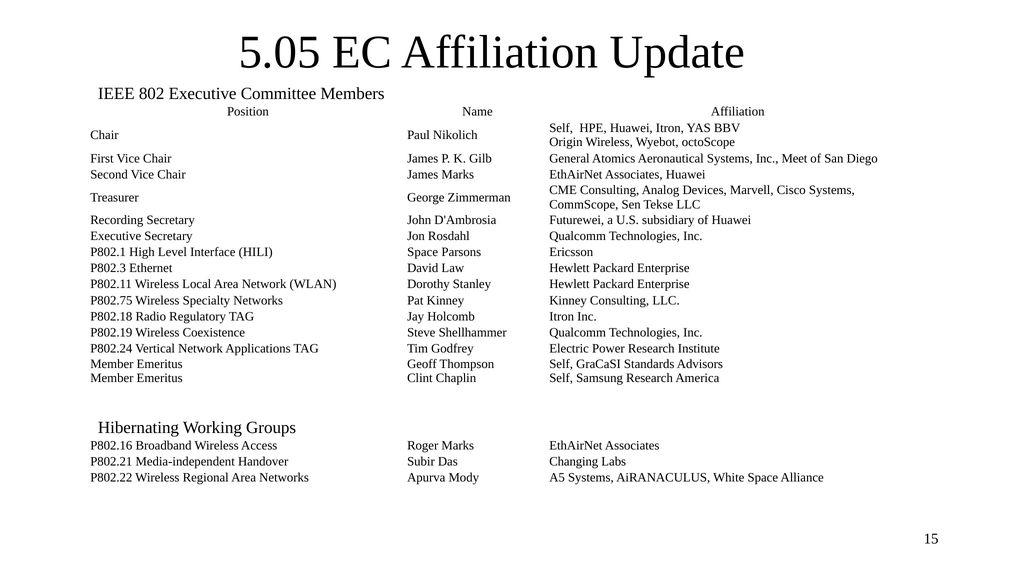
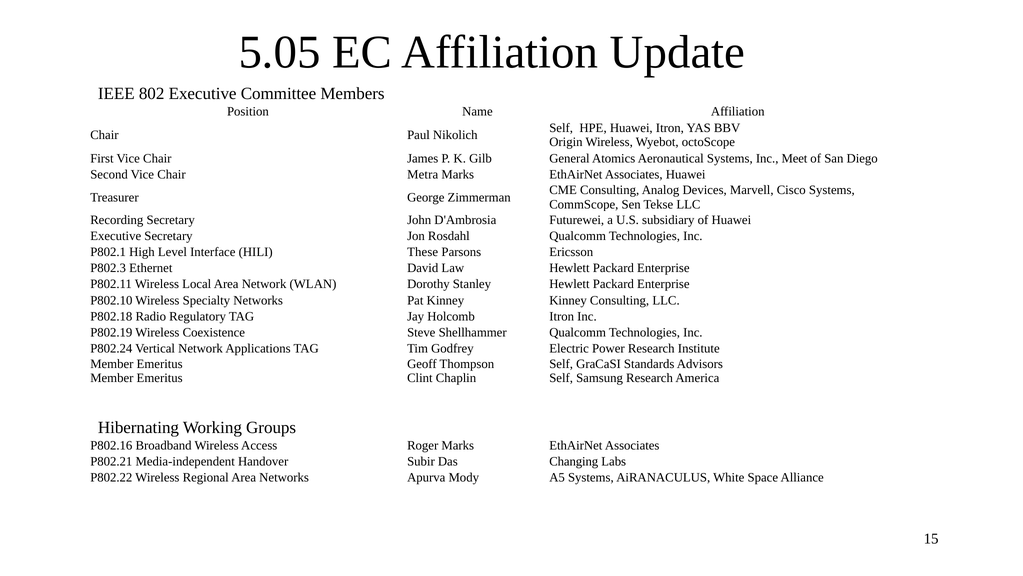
Second Vice Chair James: James -> Metra (423, 175)
HILI Space: Space -> These (423, 252)
P802.75: P802.75 -> P802.10 (111, 300)
